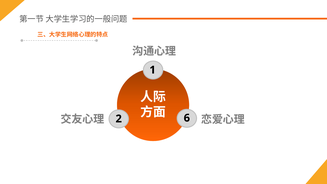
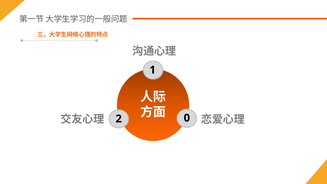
6: 6 -> 0 (187, 118)
